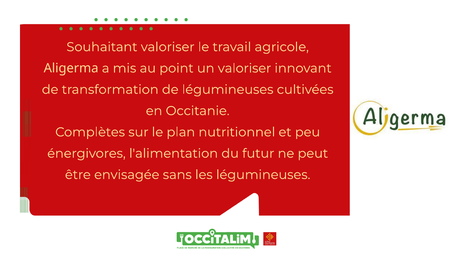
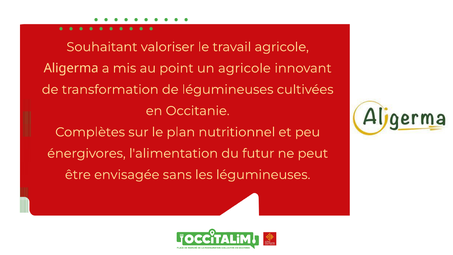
un valoriser: valoriser -> agricole (244, 68)
